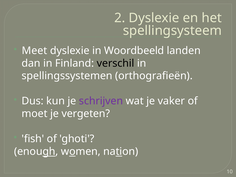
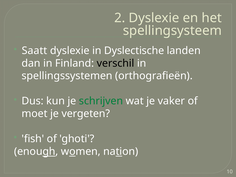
Meet: Meet -> Saatt (34, 51)
Woordbeeld: Woordbeeld -> Dyslectische (134, 51)
schrijven colour: purple -> green (101, 101)
